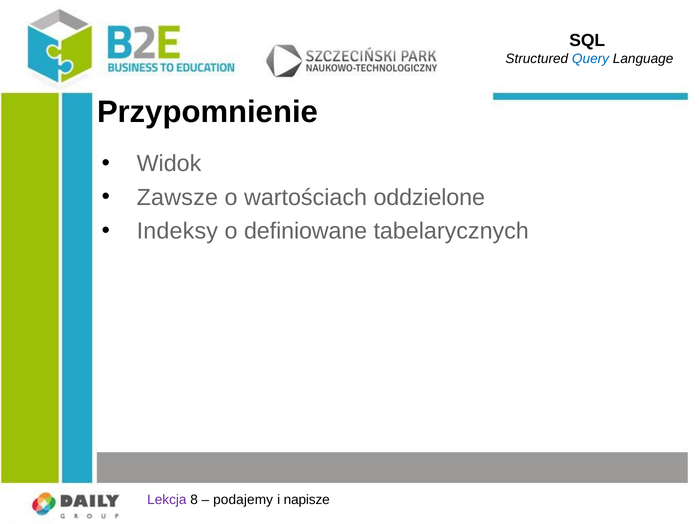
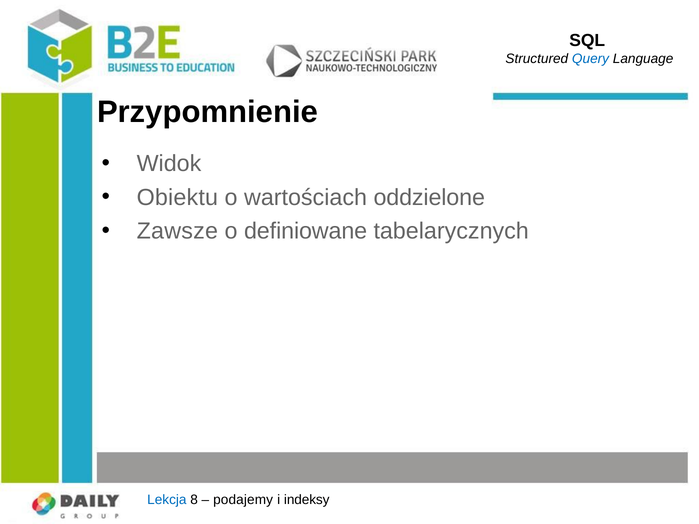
Zawsze: Zawsze -> Obiektu (177, 197)
Indeksy: Indeksy -> Zawsze (177, 231)
Lekcja colour: purple -> blue (167, 500)
napisze: napisze -> indeksy (307, 500)
